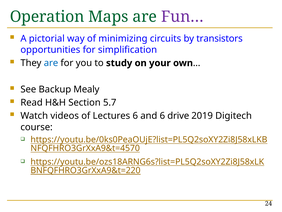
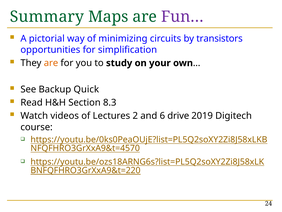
Operation: Operation -> Summary (47, 17)
are colour: blue -> orange (51, 63)
Mealy: Mealy -> Quick (86, 89)
5.7: 5.7 -> 8.3 (110, 102)
Lectures 6: 6 -> 2 (135, 116)
